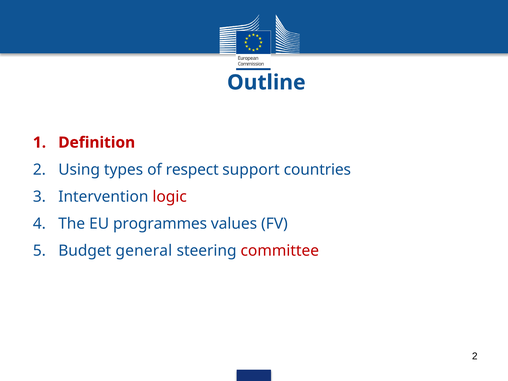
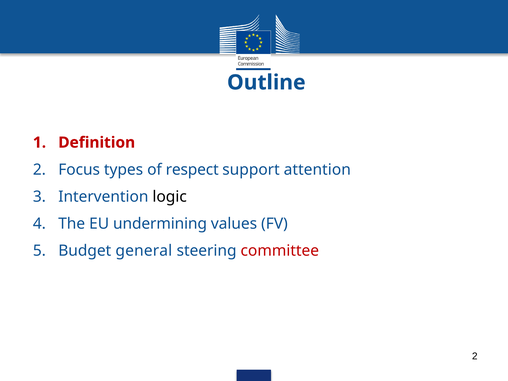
Using: Using -> Focus (79, 170)
countries: countries -> attention (317, 170)
logic colour: red -> black (170, 197)
programmes: programmes -> undermining (160, 224)
